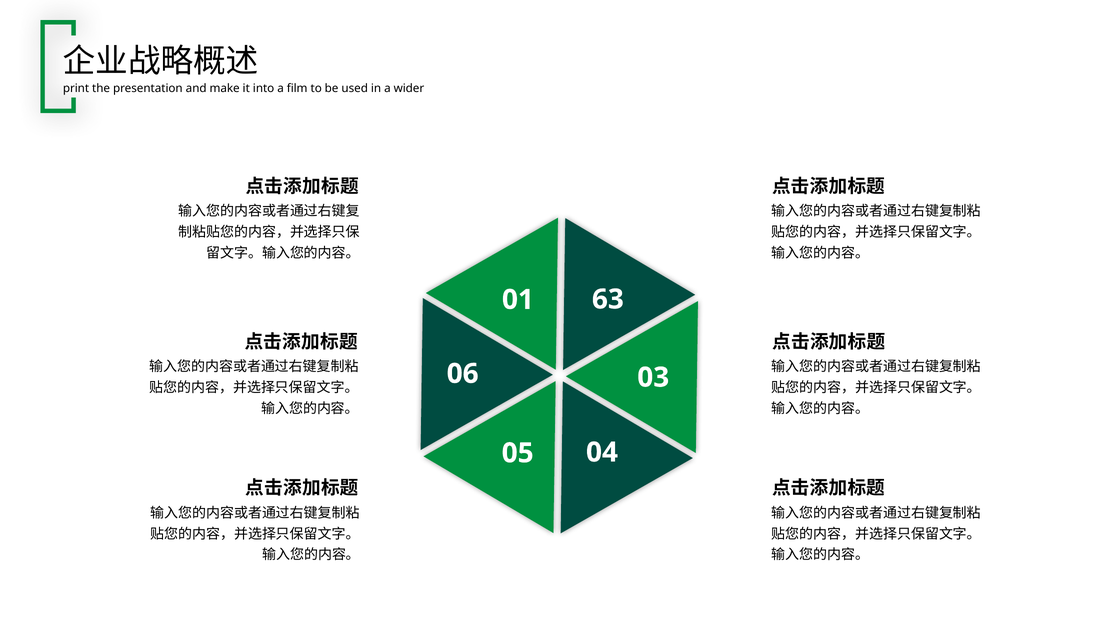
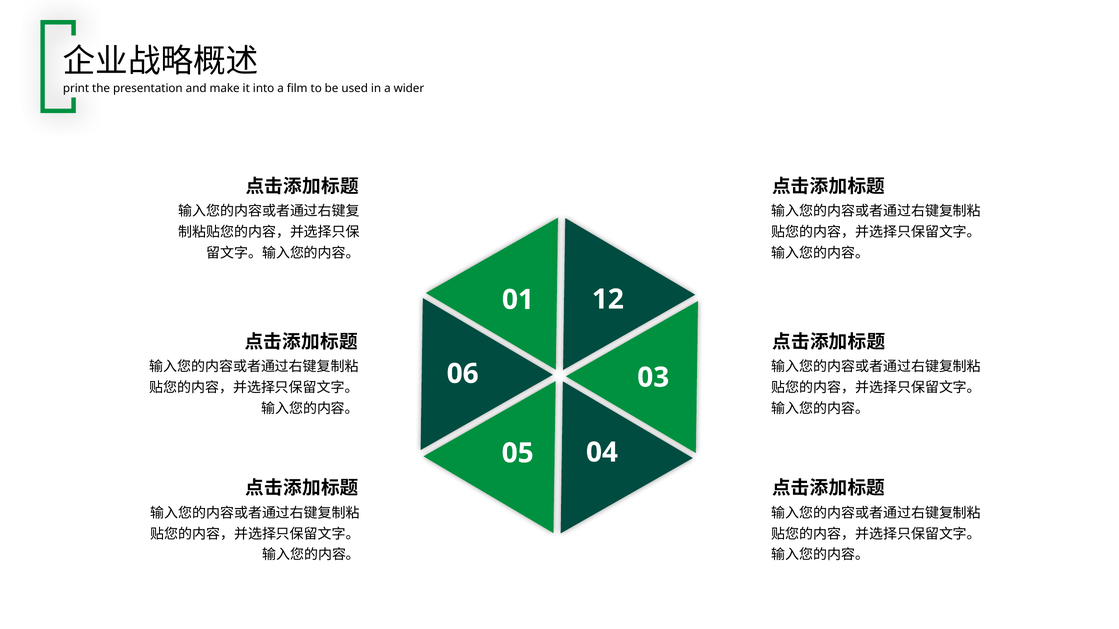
63: 63 -> 12 (608, 299)
